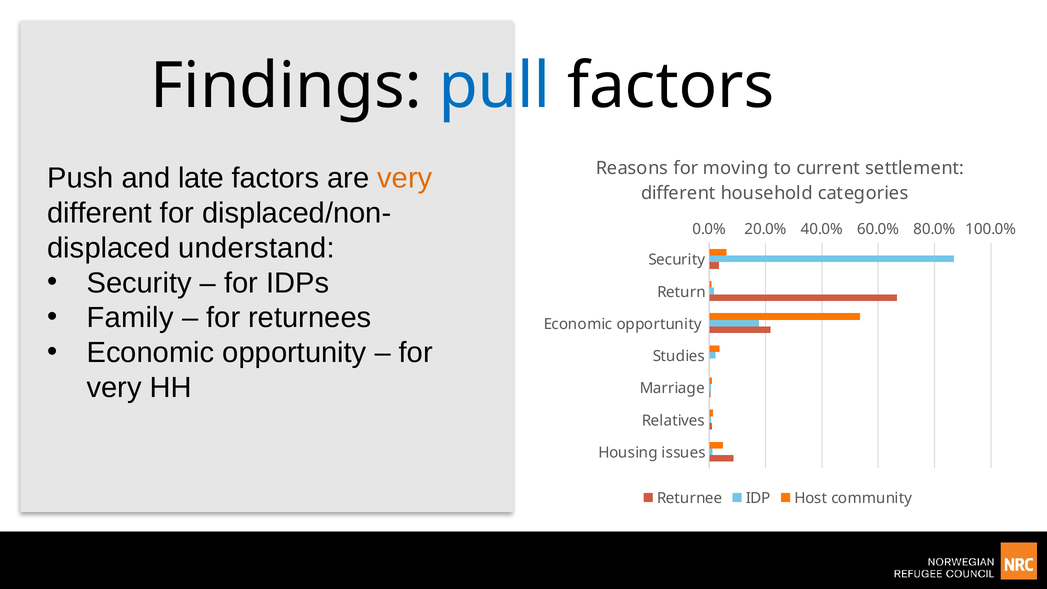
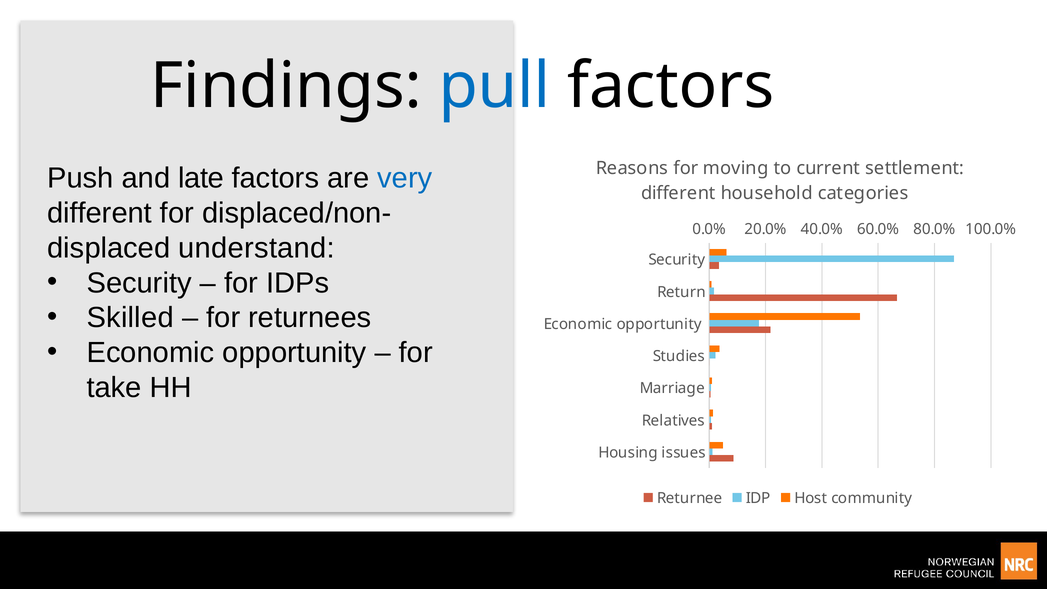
very colour: orange -> blue (405, 178)
Family: Family -> Skilled (130, 318)
very: very -> take (114, 388)
